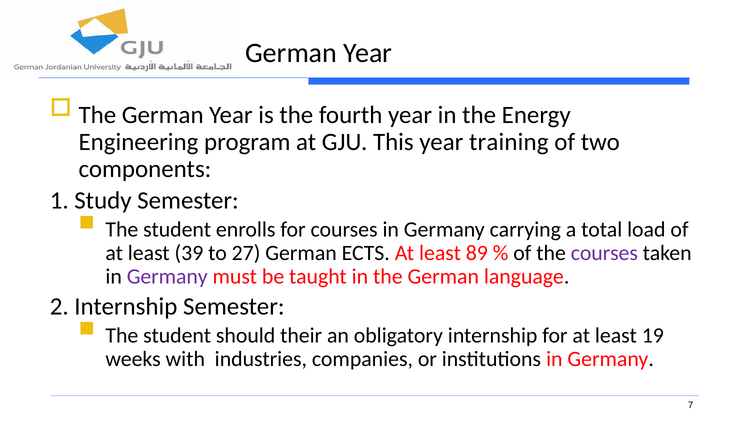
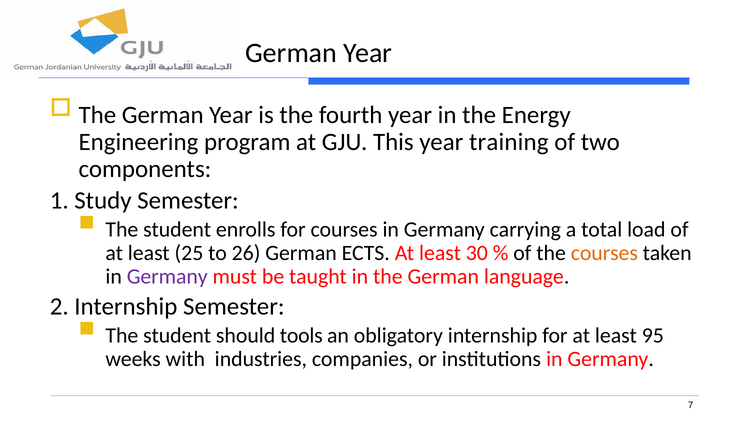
39: 39 -> 25 (189, 253)
27: 27 -> 26 (246, 253)
89: 89 -> 30 (477, 253)
courses colour: purple -> orange (604, 253)
their: their -> tools (301, 335)
19: 19 -> 95 (653, 335)
